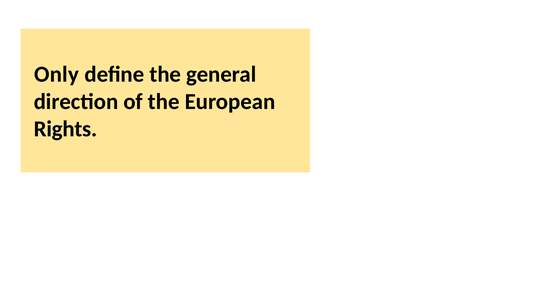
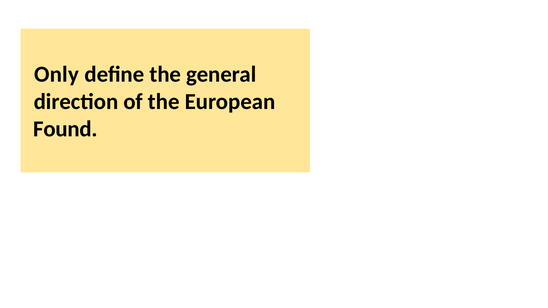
Rights: Rights -> Found (66, 129)
